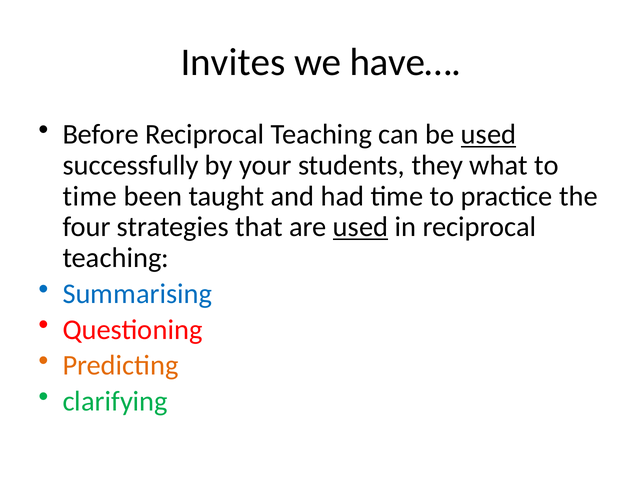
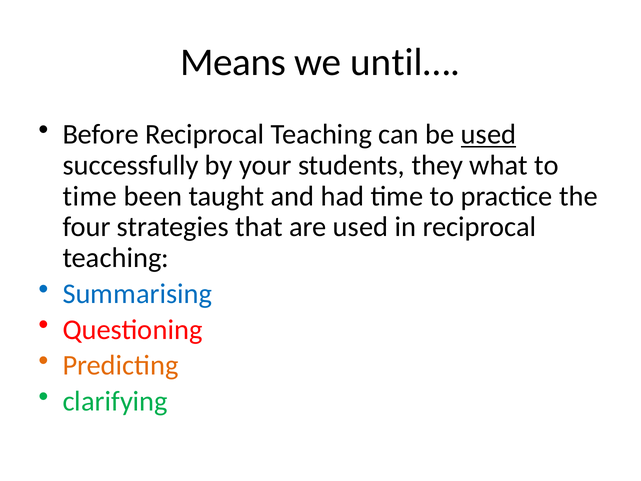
Invites: Invites -> Means (233, 62)
have…: have… -> until… (405, 62)
used underline: present -> none (361, 227)
